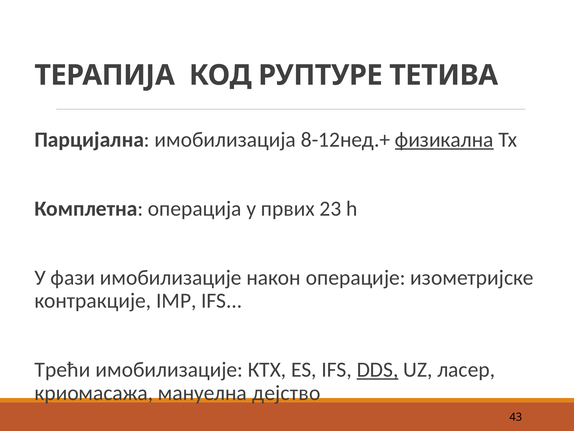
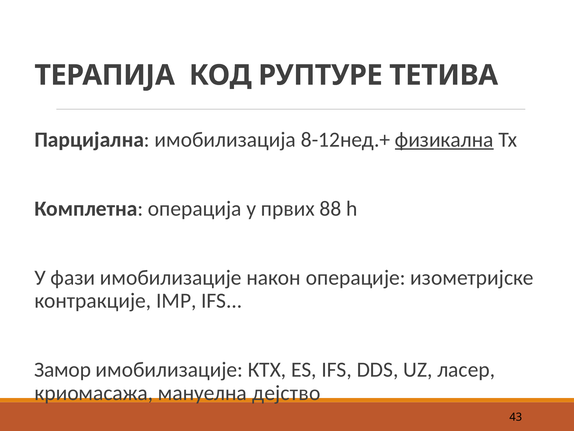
23: 23 -> 88 (330, 208)
Трећи: Трећи -> Замор (63, 369)
DDS underline: present -> none (378, 369)
